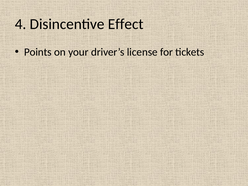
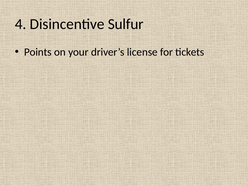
Effect: Effect -> Sulfur (126, 24)
